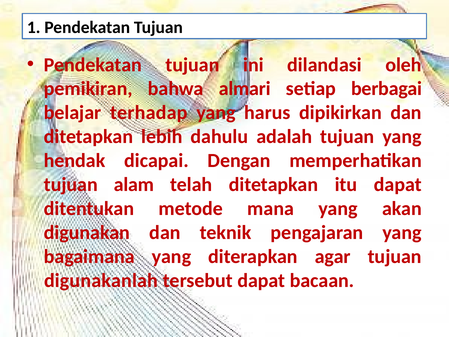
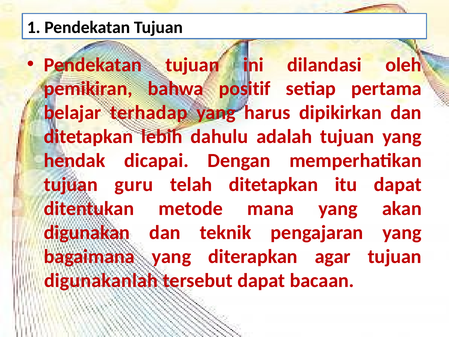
almari: almari -> positif (245, 89)
berbagai: berbagai -> pertama (387, 89)
alam: alam -> guru (134, 184)
